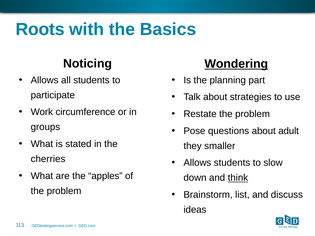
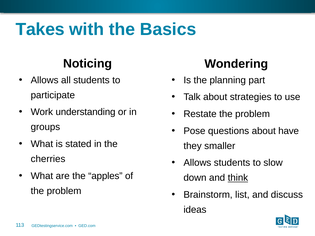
Roots: Roots -> Takes (40, 29)
Wondering underline: present -> none (236, 64)
circumference: circumference -> understanding (86, 112)
adult: adult -> have (289, 131)
